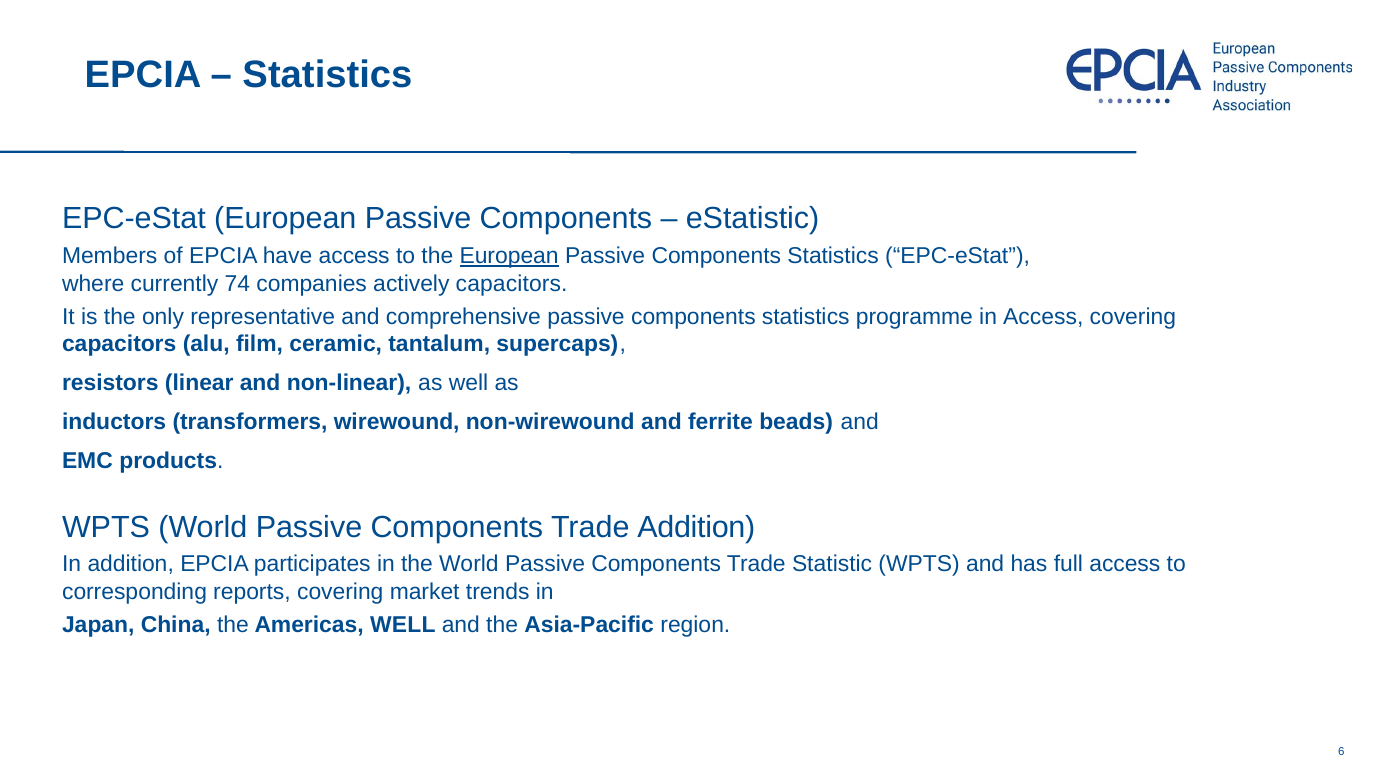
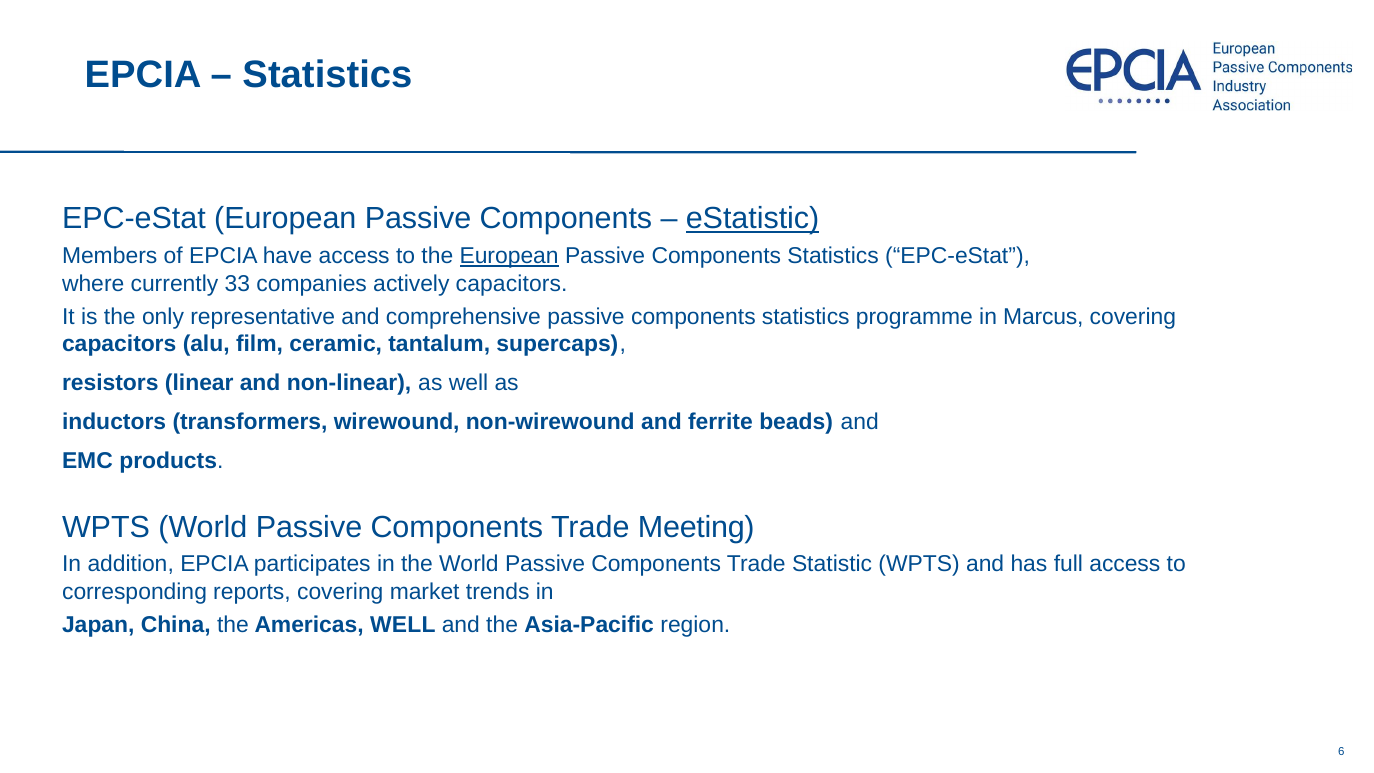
eStatistic underline: none -> present (753, 219)
74: 74 -> 33 (237, 284)
in Access: Access -> Marcus (1043, 317)
Trade Addition: Addition -> Meeting (696, 527)
